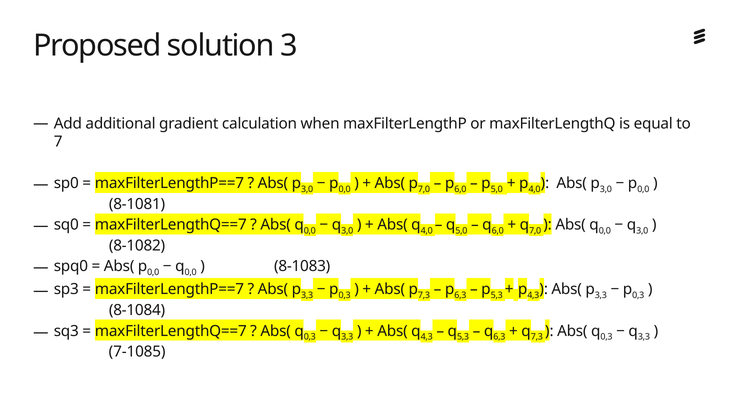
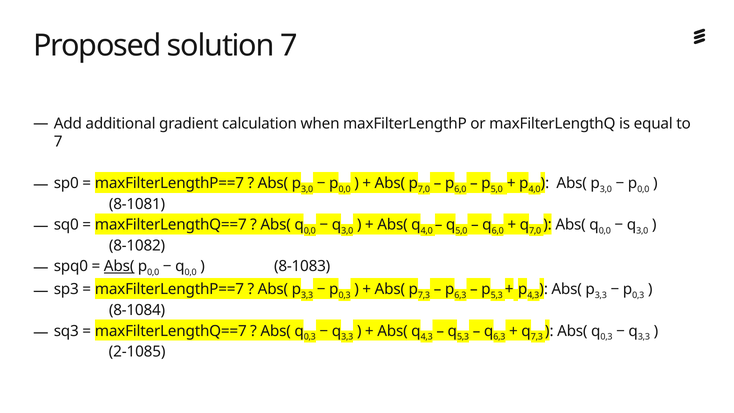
solution 3: 3 -> 7 (289, 46)
Abs( underline: none -> present (119, 266)
7‑1085: 7‑1085 -> 2‑1085 (137, 352)
